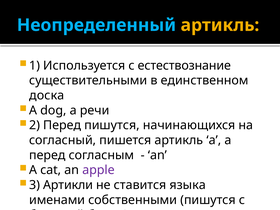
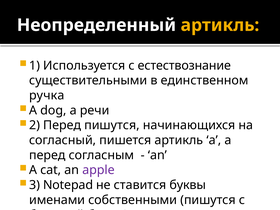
Неопределенный colour: light blue -> white (96, 25)
доска: доска -> ручка (47, 95)
Артикли: Артикли -> Notepad (68, 185)
ставится языка: языка -> буквы (188, 185)
